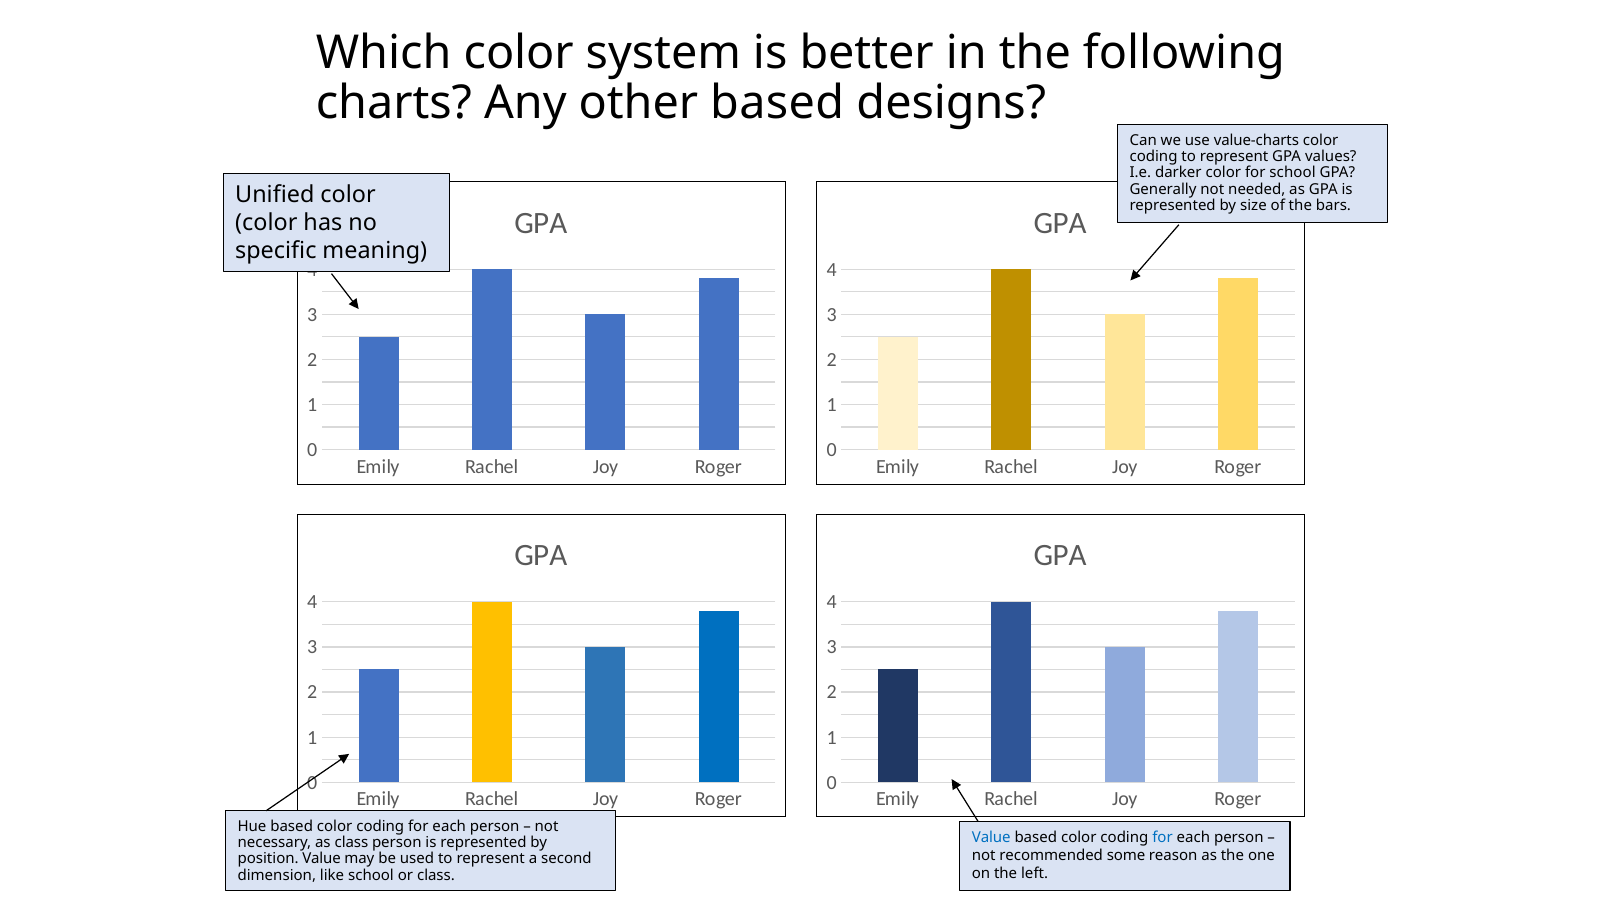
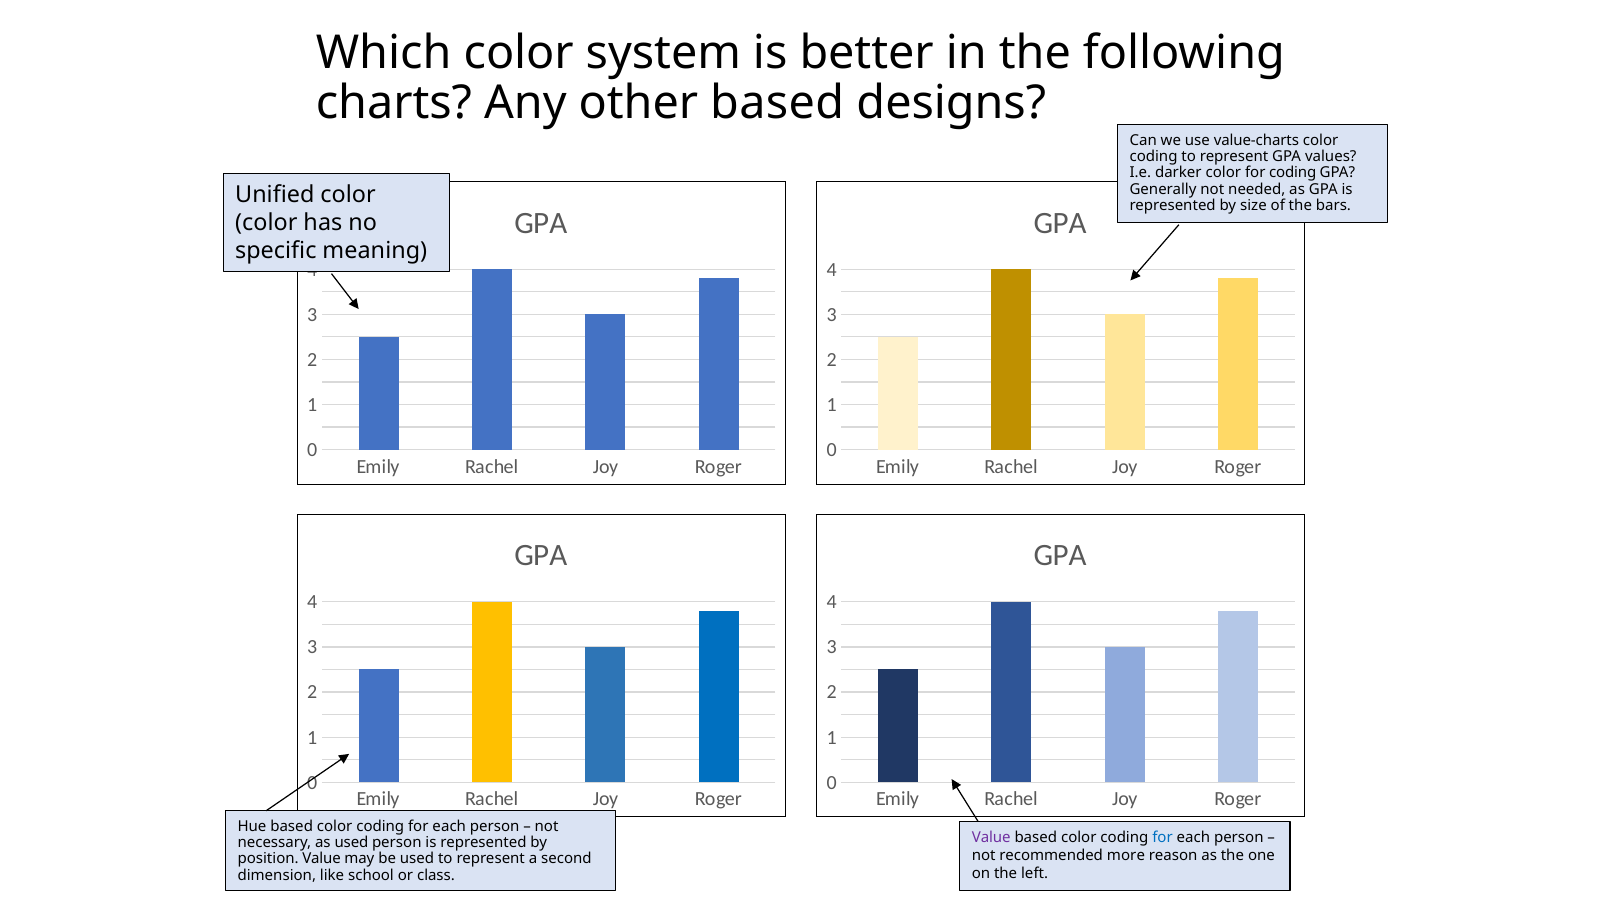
for school: school -> coding (1293, 173)
Value colour: blue -> purple (991, 838)
as class: class -> used (351, 843)
some: some -> more (1126, 856)
